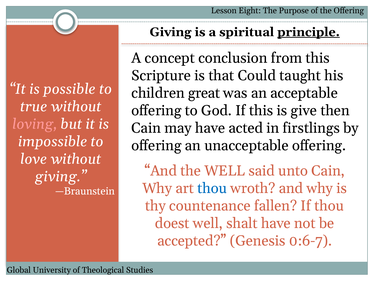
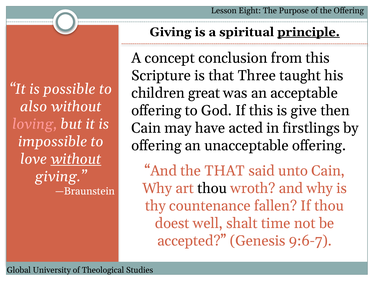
Could: Could -> Three (257, 75)
true: true -> also (34, 106)
without underline: none -> present (76, 159)
the WELL: WELL -> THAT (225, 171)
thou colour: blue -> black (212, 188)
shalt have: have -> time (276, 223)
0:6-7: 0:6-7 -> 9:6-7 (310, 240)
